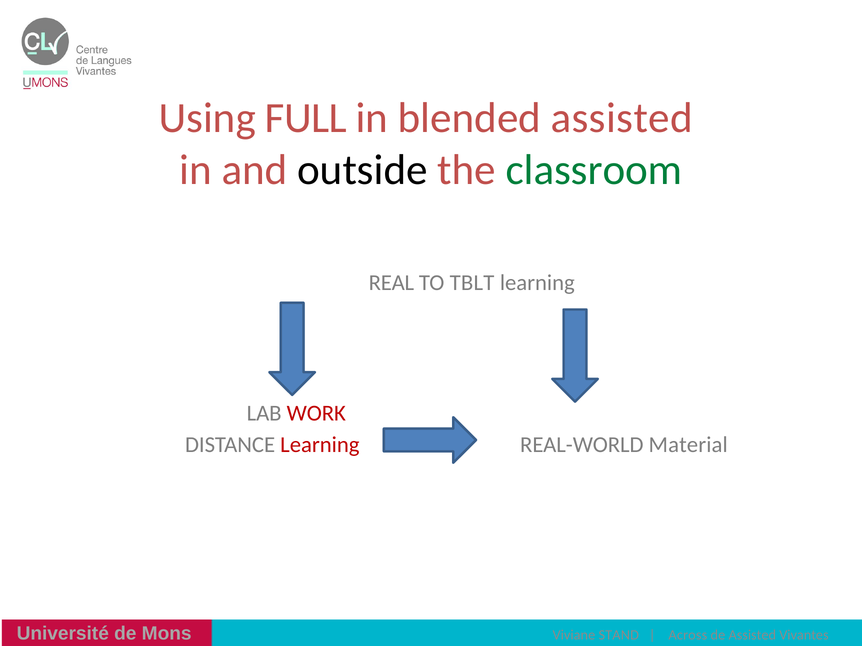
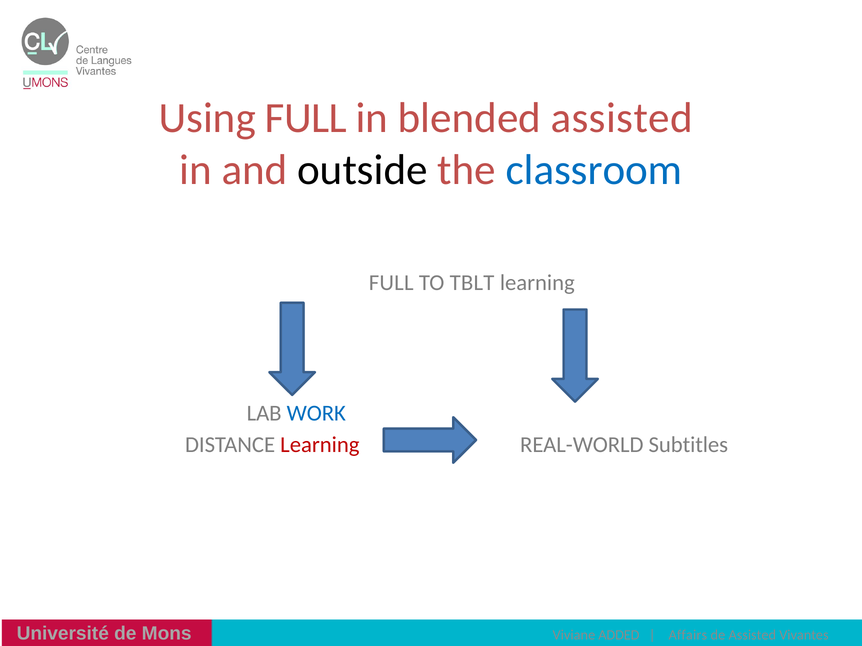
classroom colour: green -> blue (594, 170)
REAL: REAL -> FULL (391, 283)
WORK colour: red -> blue (316, 413)
Material: Material -> Subtitles (688, 445)
STAND: STAND -> ADDED (619, 635)
Across: Across -> Affairs (688, 635)
